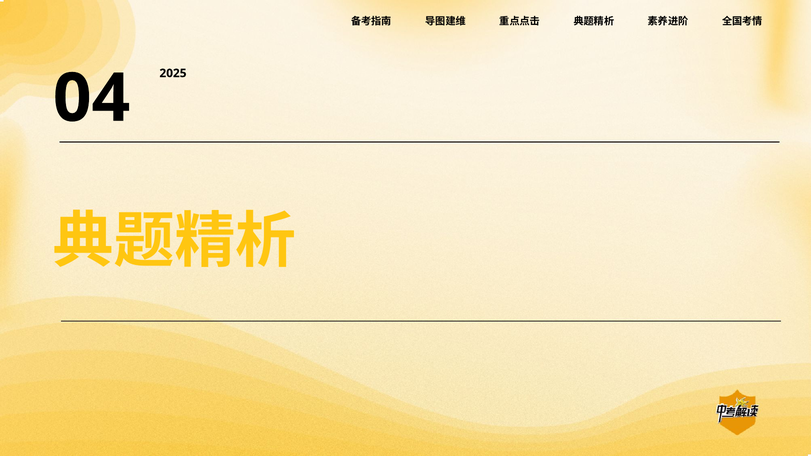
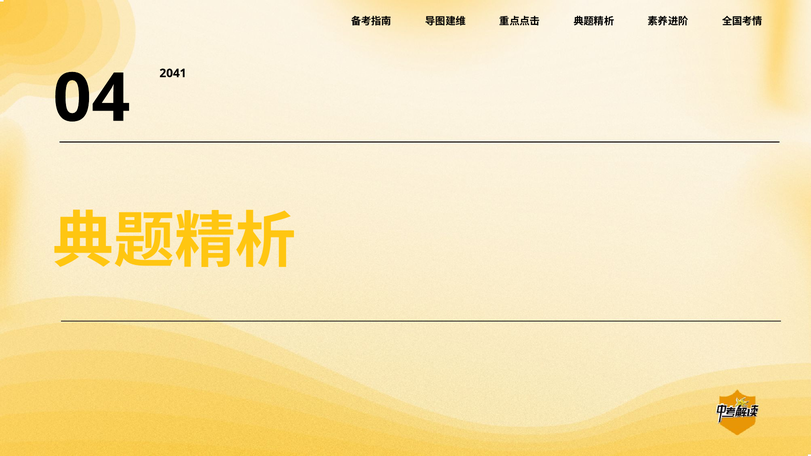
2025: 2025 -> 2041 (173, 73)
